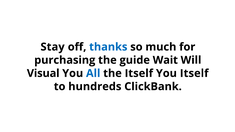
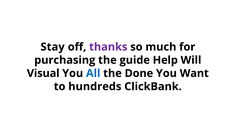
thanks colour: blue -> purple (108, 47)
Wait: Wait -> Help (165, 60)
the Itself: Itself -> Done (139, 73)
You Itself: Itself -> Want (194, 73)
